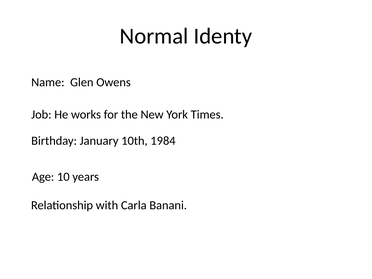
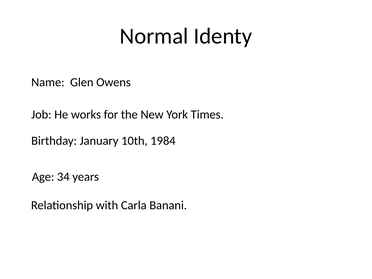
10: 10 -> 34 (63, 177)
